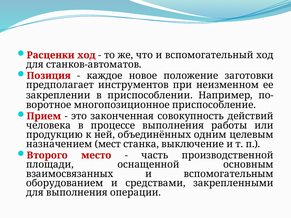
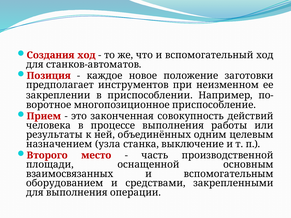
Расценки: Расценки -> Создания (51, 55)
продукцию: продукцию -> результаты (54, 135)
мест: мест -> узла (108, 144)
